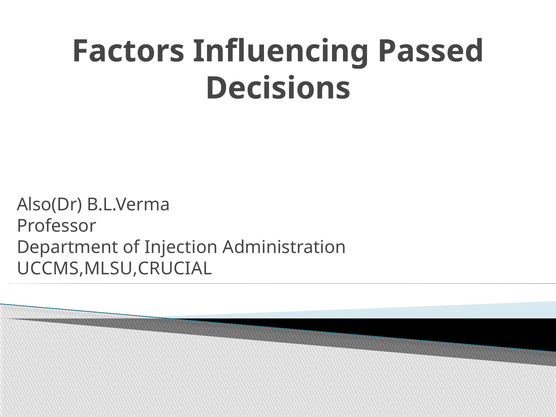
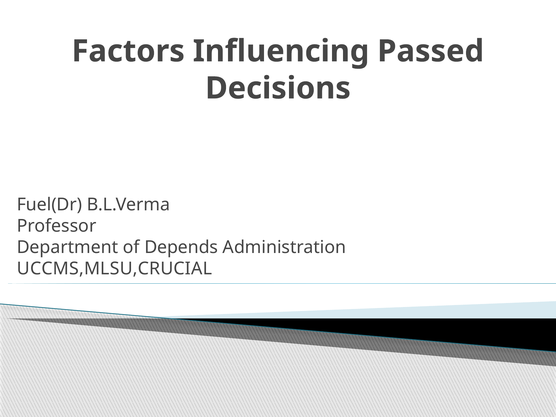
Also(Dr: Also(Dr -> Fuel(Dr (49, 205)
Injection: Injection -> Depends (181, 247)
